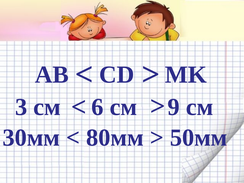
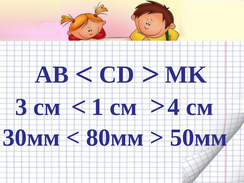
6: 6 -> 1 (97, 107)
9: 9 -> 4 (174, 107)
